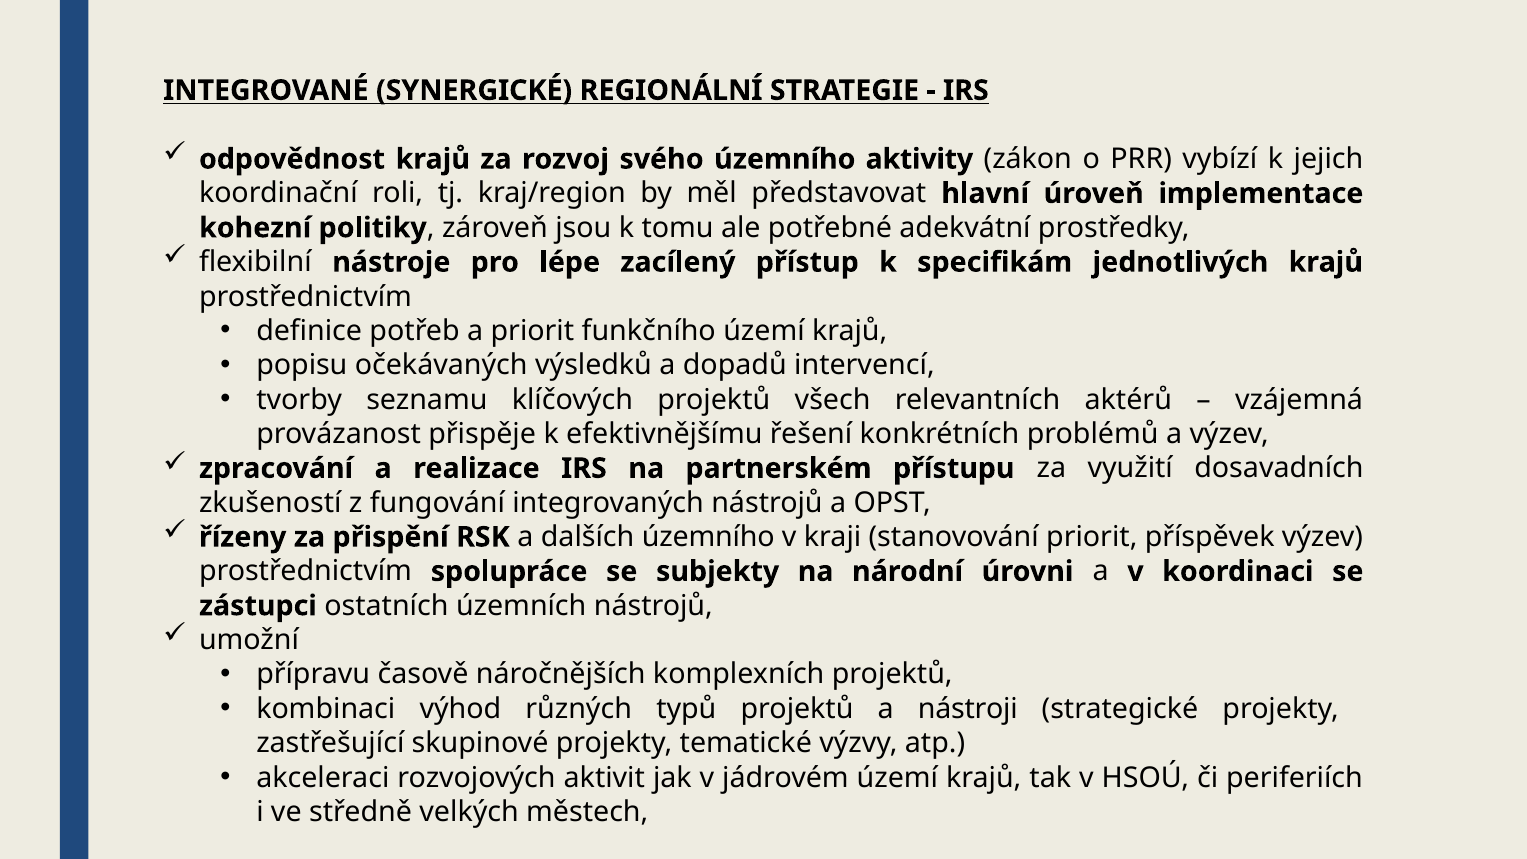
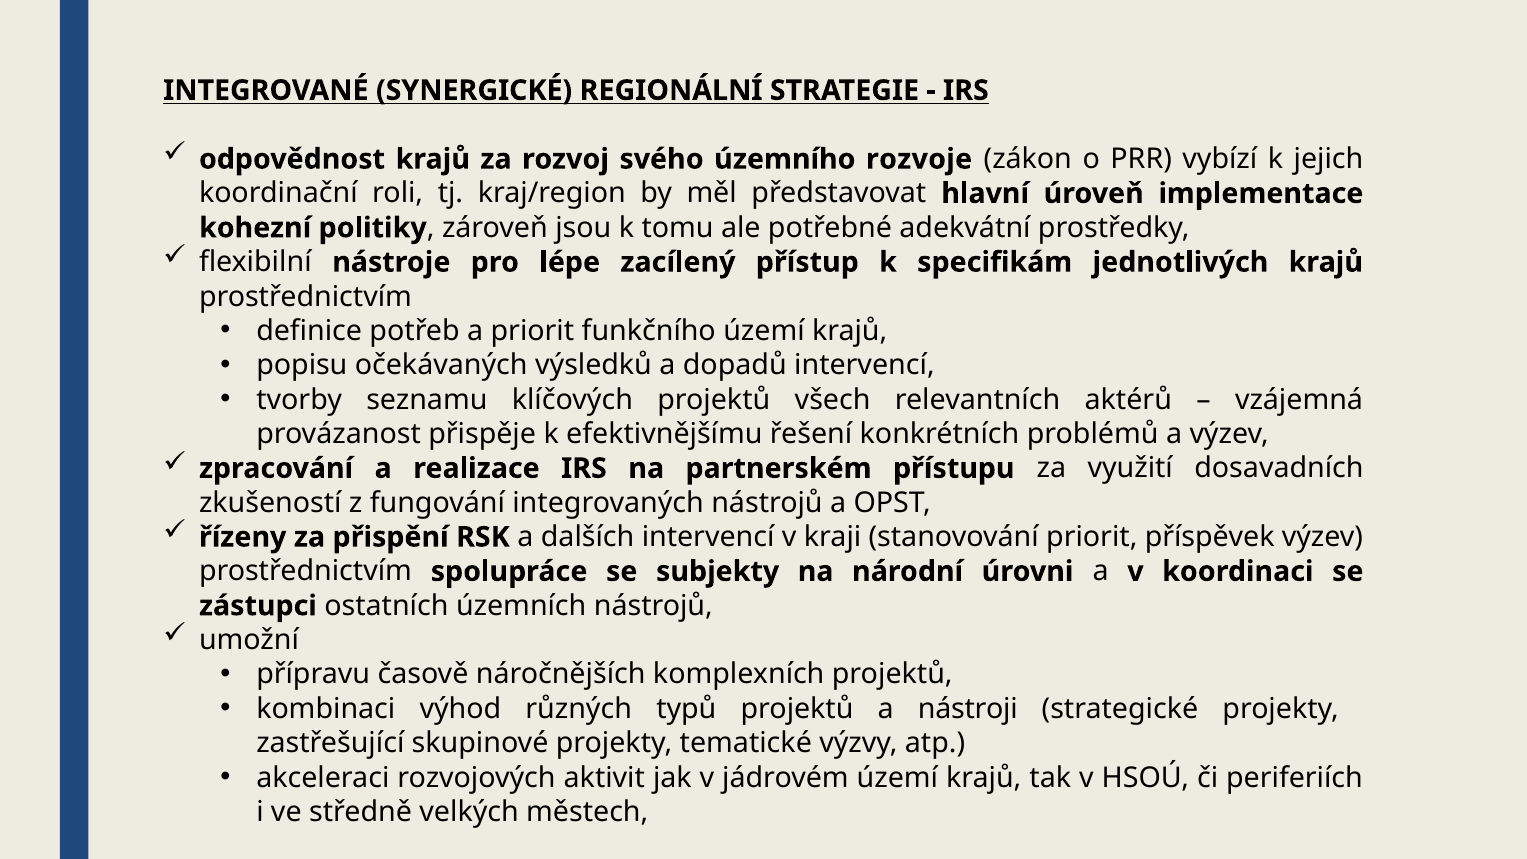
aktivity: aktivity -> rozvoje (919, 159)
dalších územního: územního -> intervencí (708, 537)
